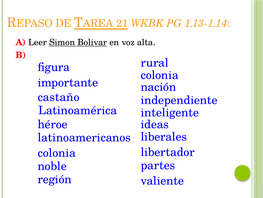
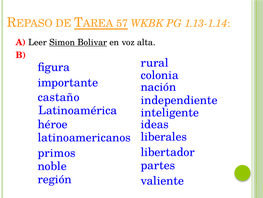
21: 21 -> 57 (122, 23)
colonia: colonia -> primos (57, 152)
